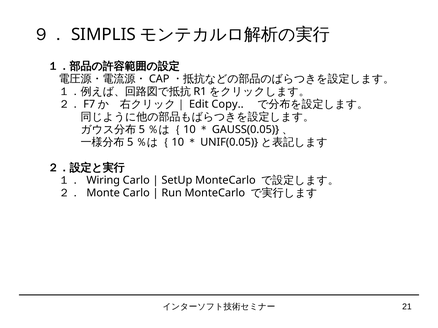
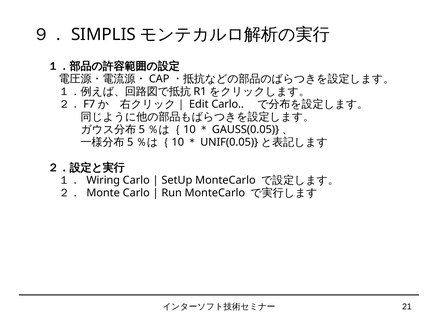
Copy: Copy -> Carlo (228, 104)
